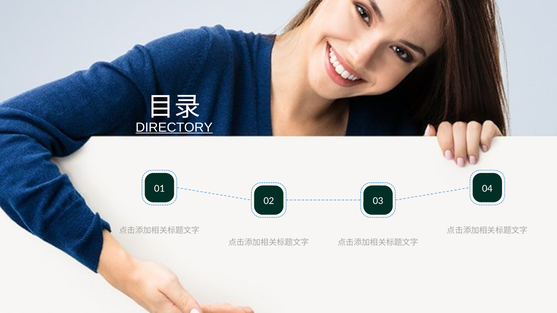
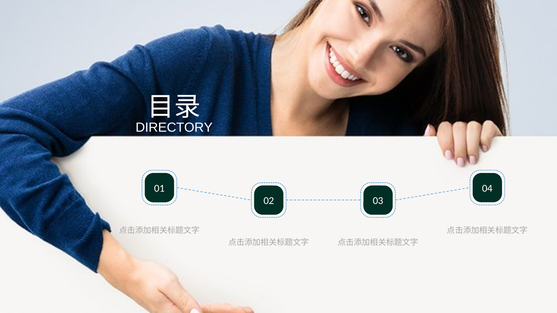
DIRECTORY underline: present -> none (174, 127)
